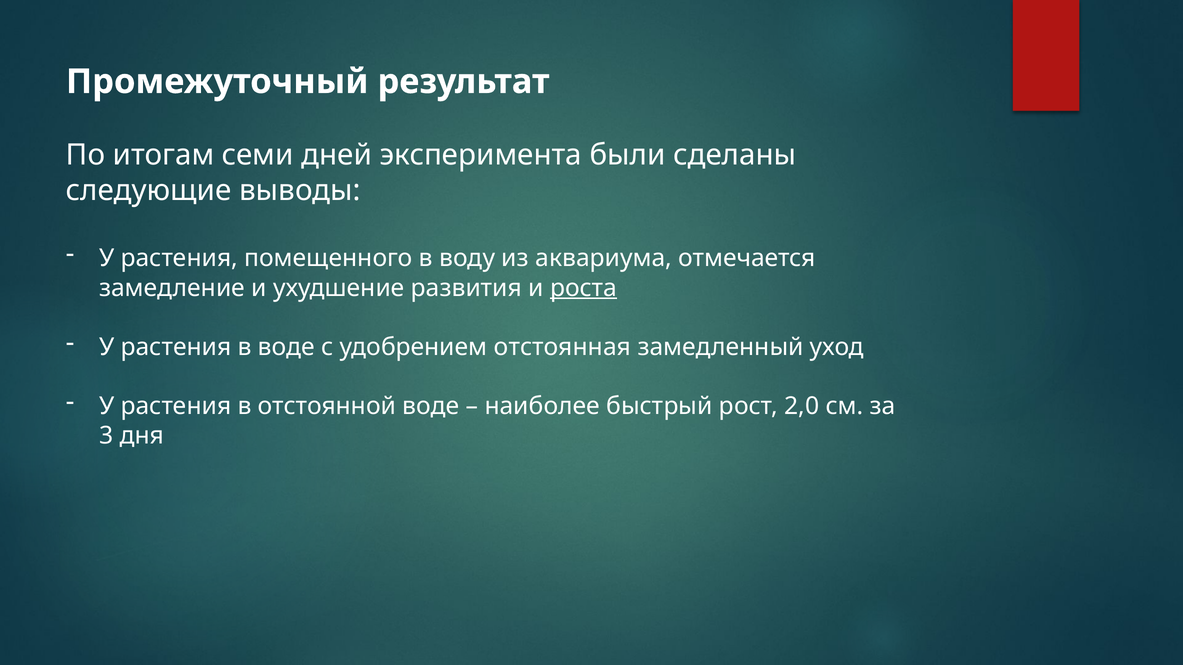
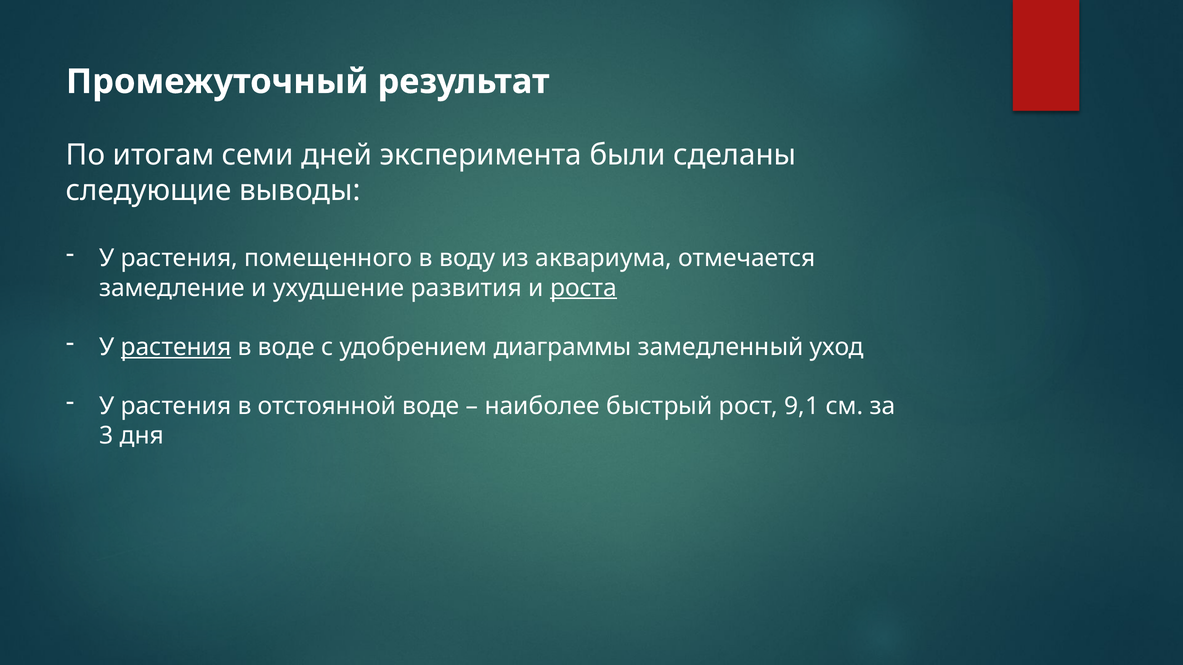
растения underline: none -> present (176, 347)
отстоянная: отстоянная -> диаграммы (563, 347)
2,0: 2,0 -> 9,1 (802, 406)
